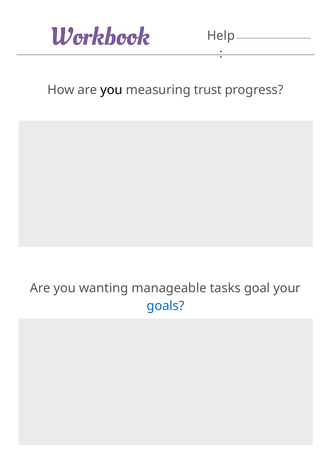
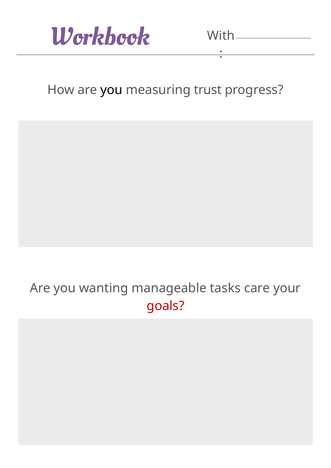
Help: Help -> With (221, 36)
goal: goal -> care (257, 288)
goals colour: blue -> red (166, 306)
